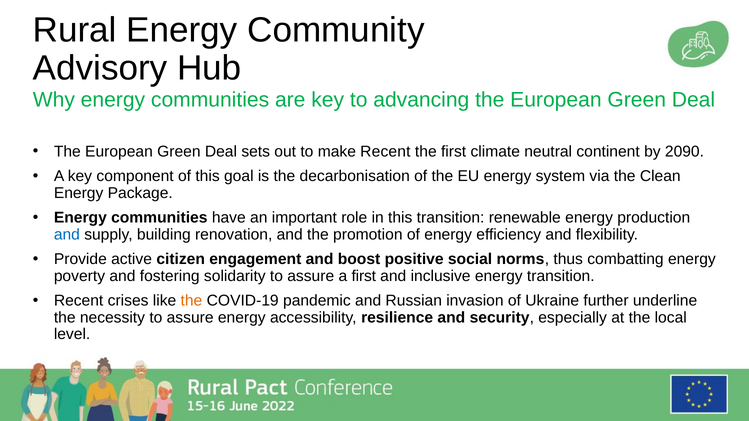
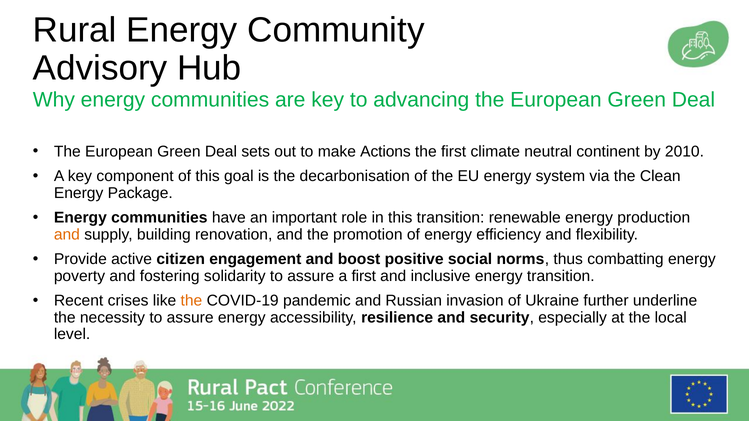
make Recent: Recent -> Actions (385, 152)
2090: 2090 -> 2010 (684, 152)
and colour: blue -> orange (67, 235)
